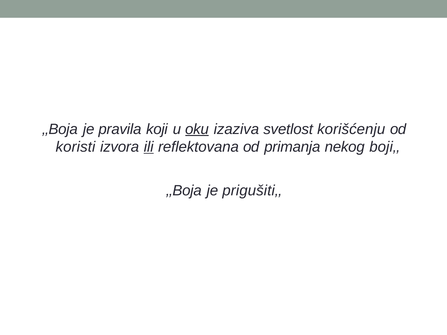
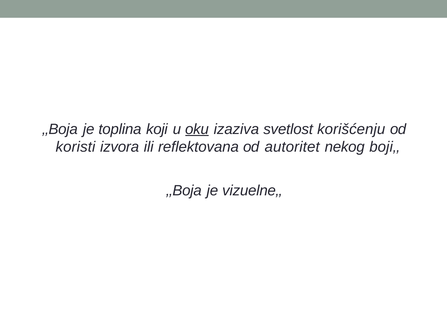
pravila: pravila -> toplina (120, 129)
ili underline: present -> none (149, 147)
primanja: primanja -> autoritet (292, 147)
prigušiti‚‚: prigušiti‚‚ -> vizuelne‚‚ (252, 191)
